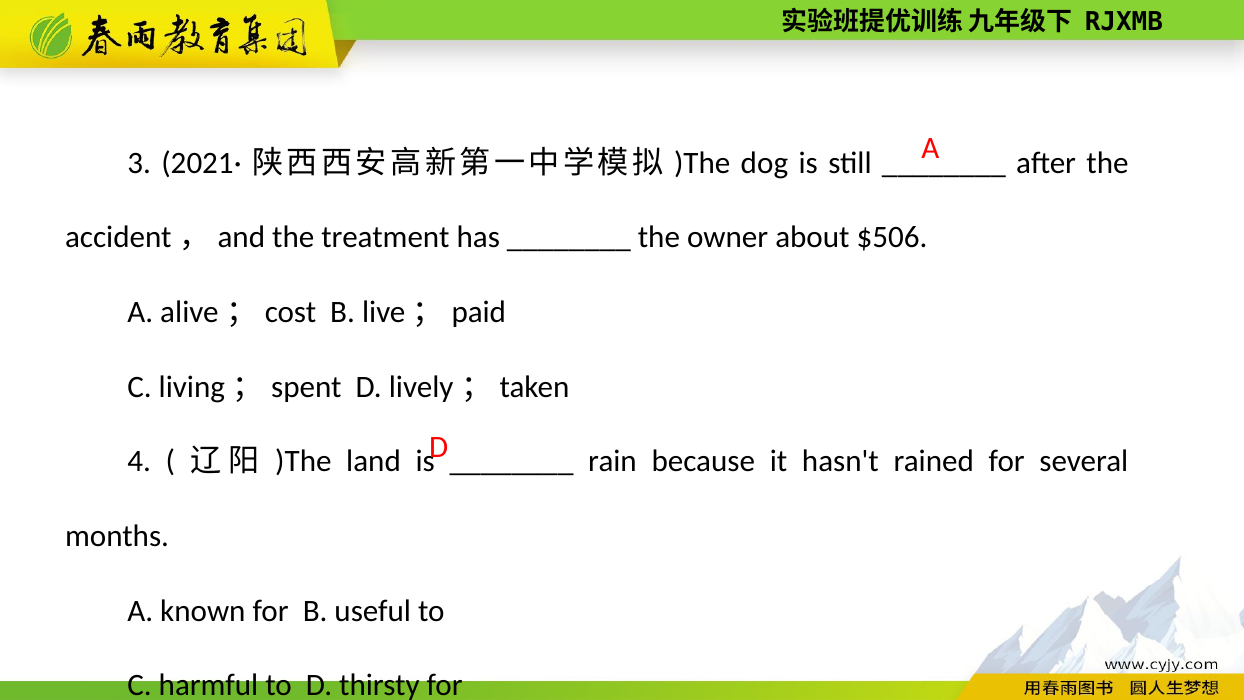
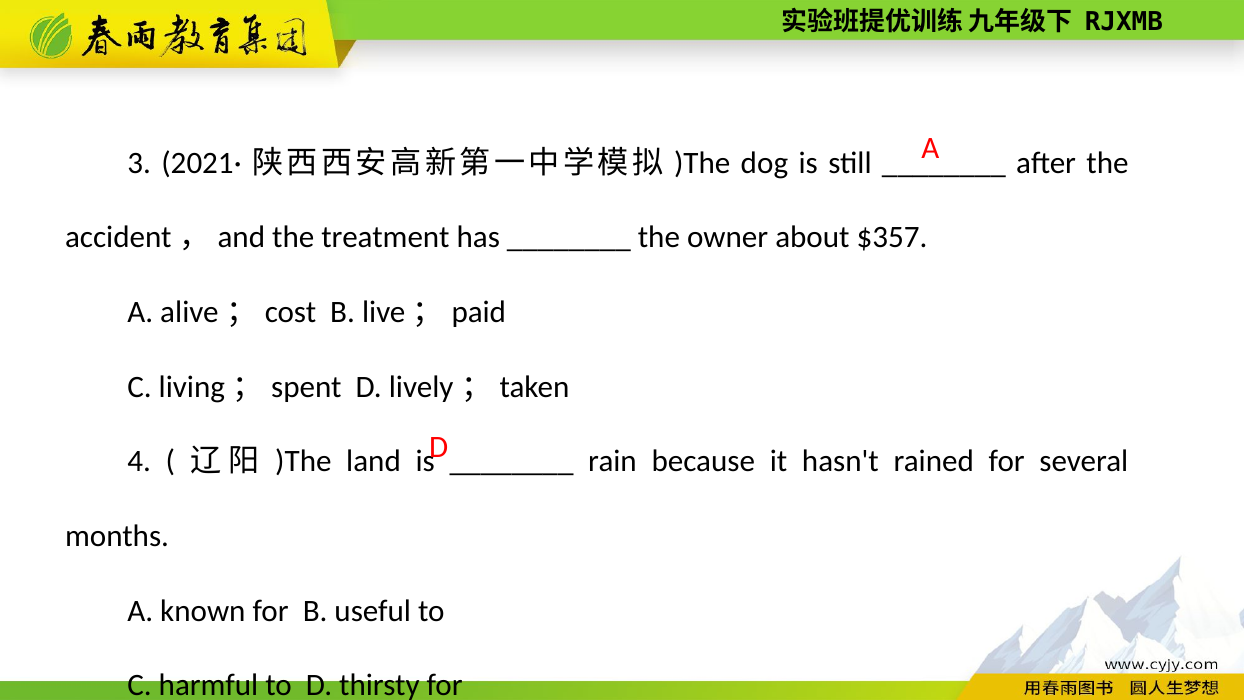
$506: $506 -> $357 (892, 237)
